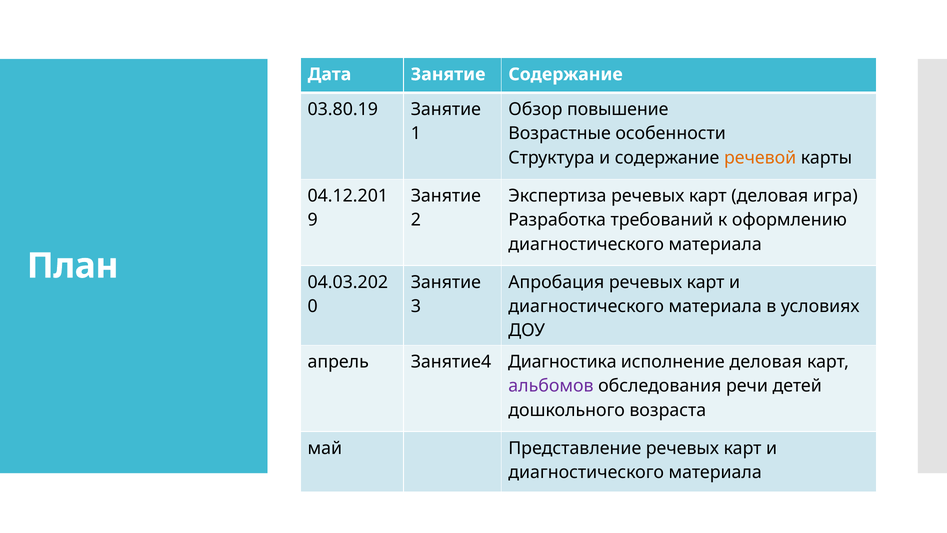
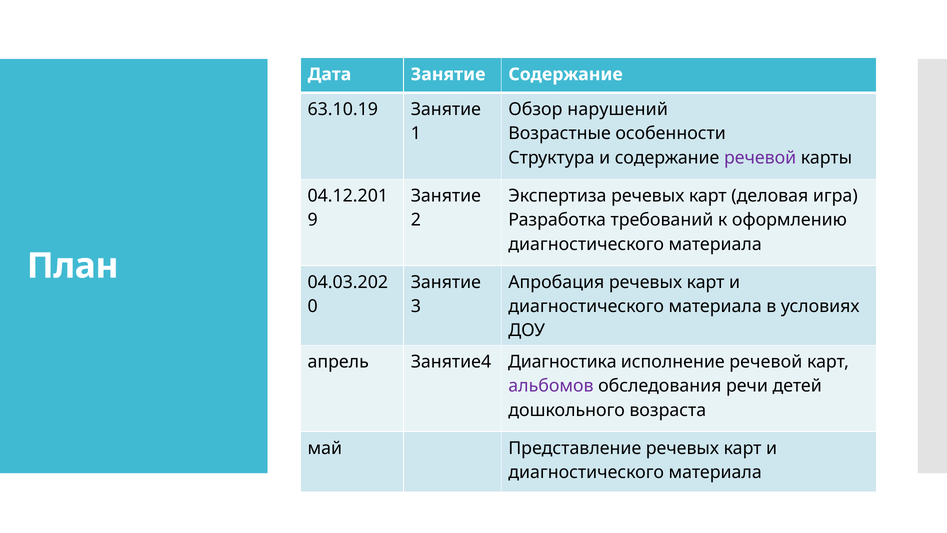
03.80.19: 03.80.19 -> 63.10.19 (343, 109)
повышение: повышение -> нарушений (618, 109)
речевой colour: orange -> purple (760, 158)
исполнение деловая: деловая -> речевой (766, 362)
